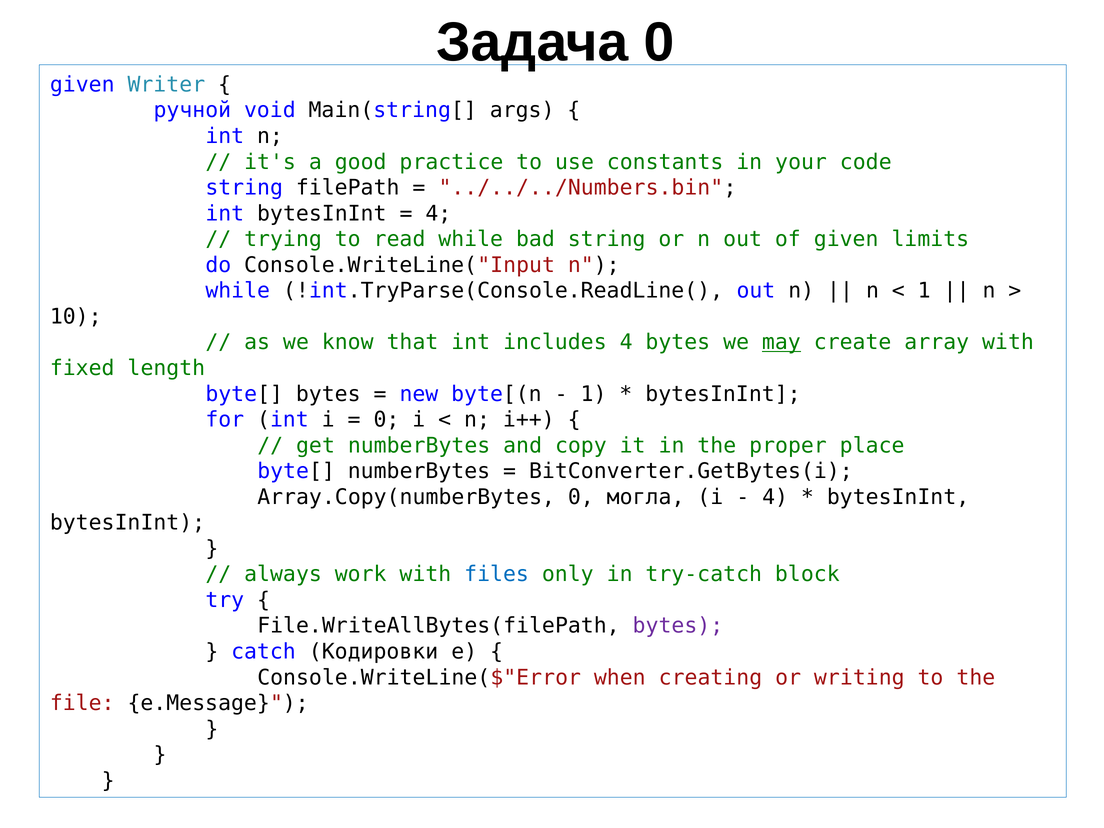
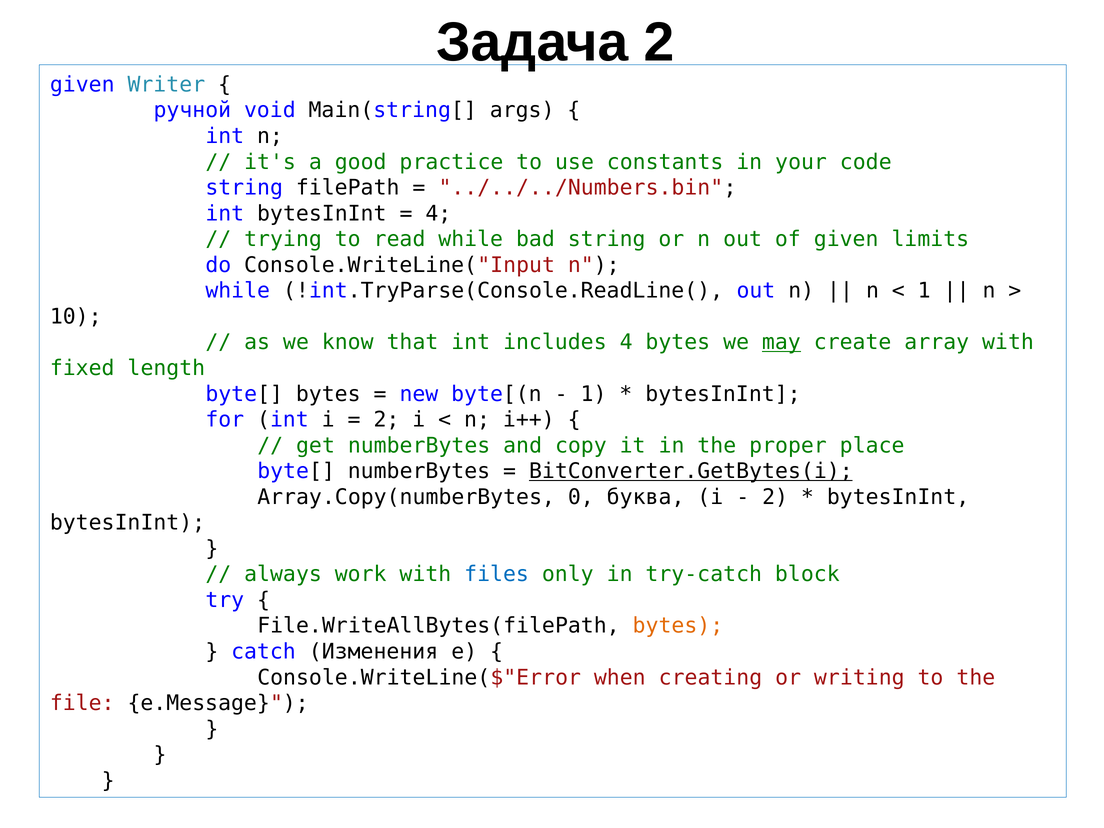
Задача 0: 0 -> 2 (659, 42)
0: 0 -> 2 (386, 420)
BitConverter.GetBytes(i underline: none -> present (691, 471)
могла: могла -> буква (646, 497)
4: 4 -> 2 (775, 497)
bytes colour: purple -> orange (678, 626)
Кодировки: Кодировки -> Изменения (374, 652)
